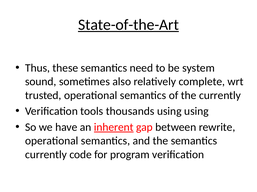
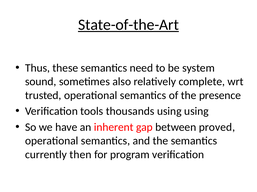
the currently: currently -> presence (220, 96)
inherent underline: present -> none (114, 128)
rewrite: rewrite -> proved (217, 128)
code: code -> then (80, 155)
